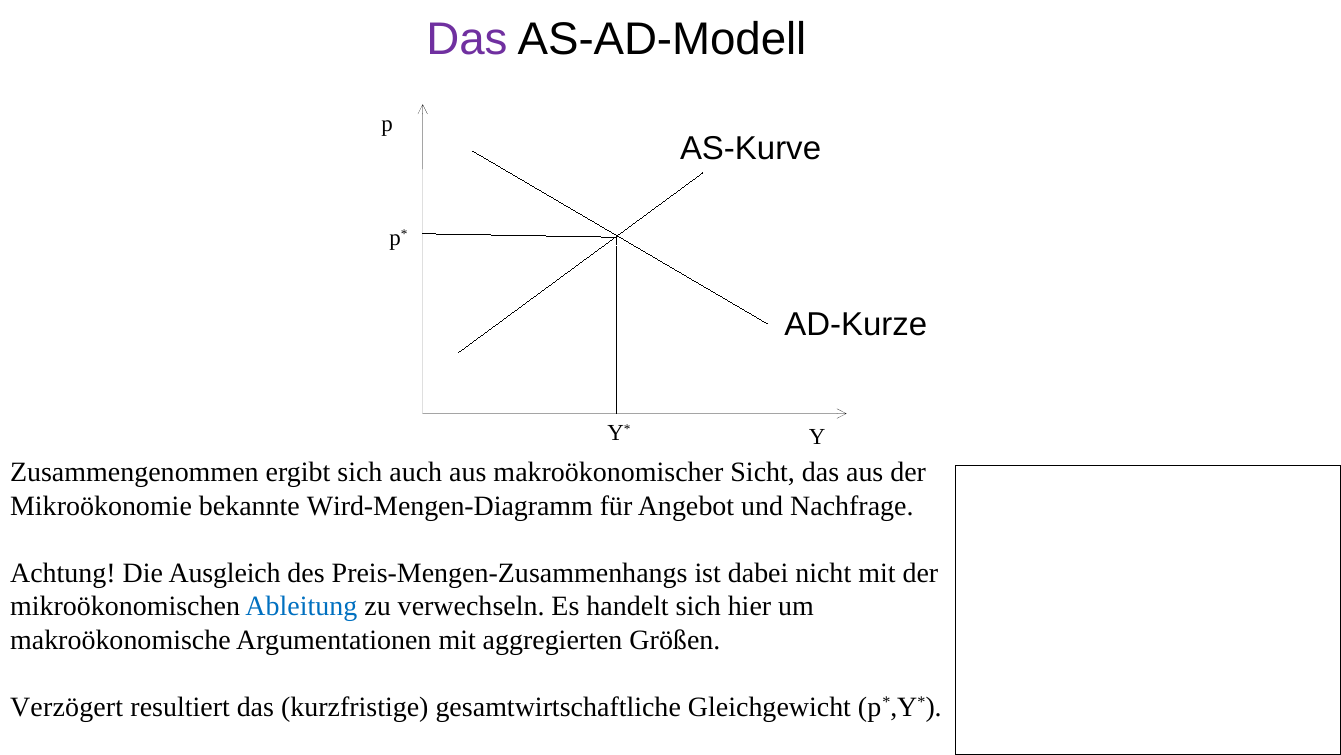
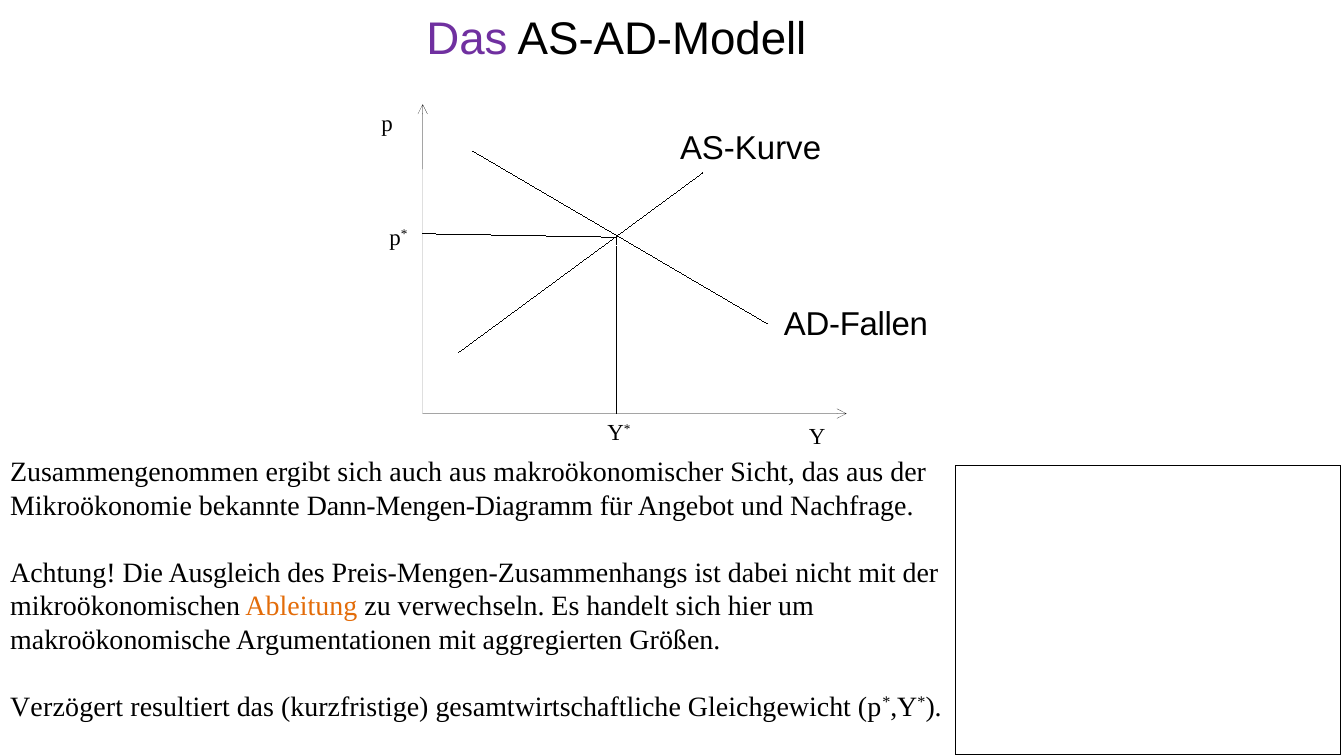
AD-Kurze: AD-Kurze -> AD-Fallen (856, 325)
Wird-Mengen-Diagramm: Wird-Mengen-Diagramm -> Dann-Mengen-Diagramm (450, 505)
Ableitung colour: blue -> orange (301, 606)
